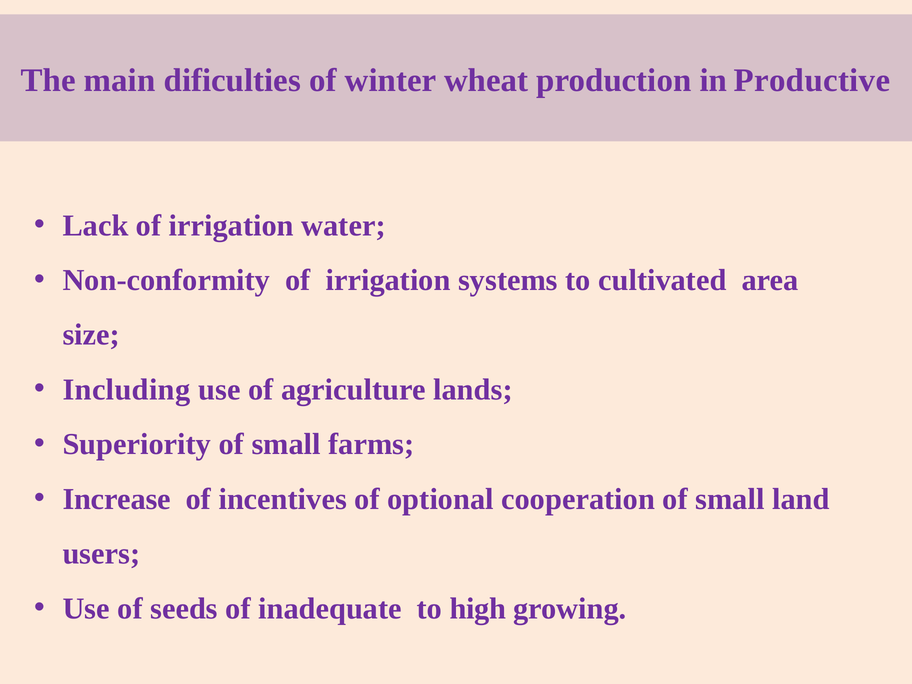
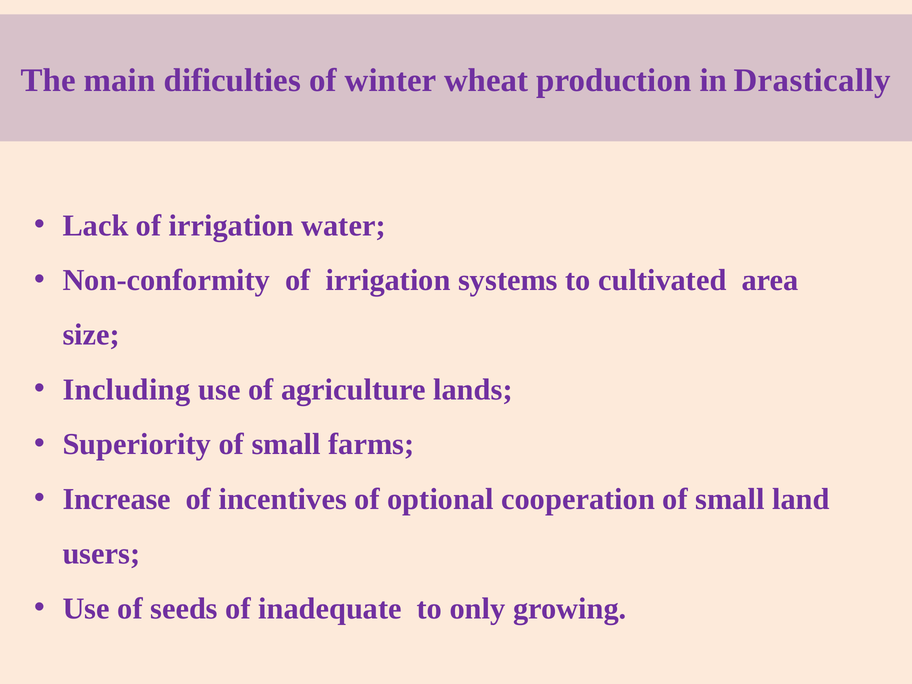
Productive: Productive -> Drastically (812, 80)
high: high -> only (478, 609)
